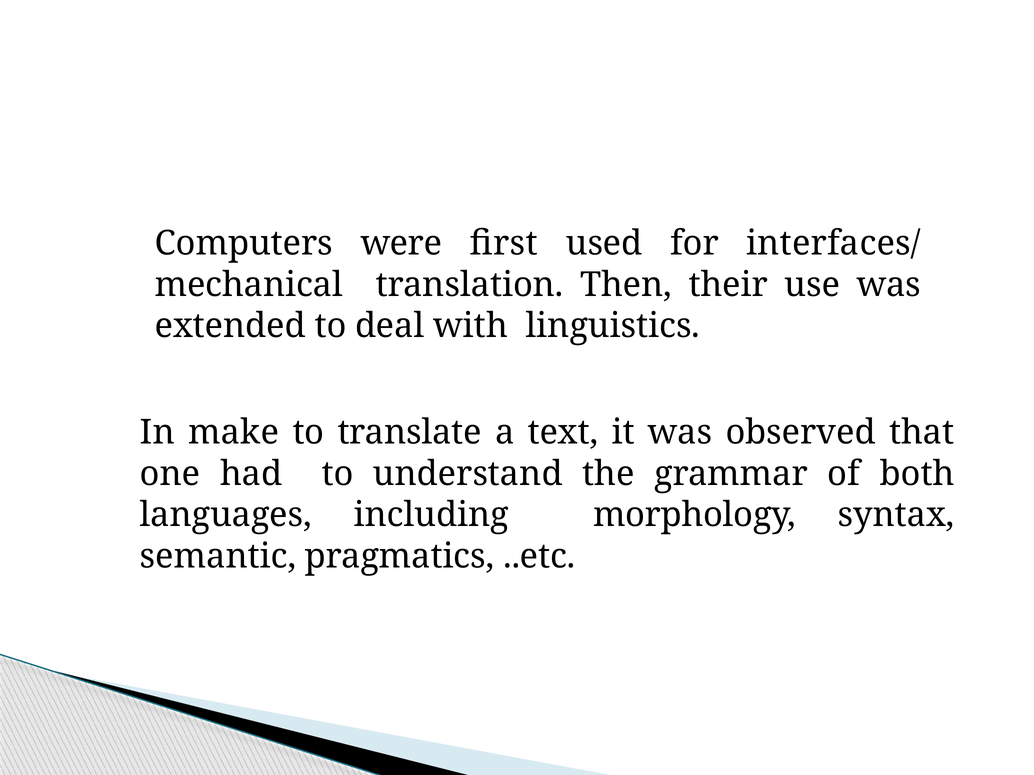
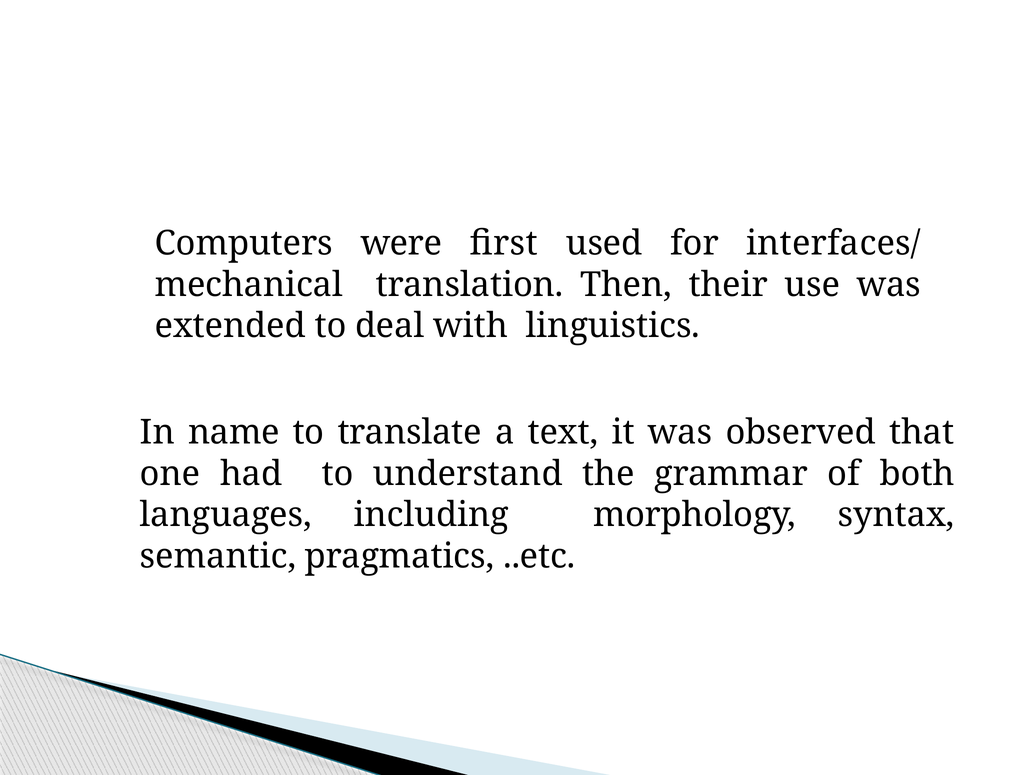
make: make -> name (234, 433)
